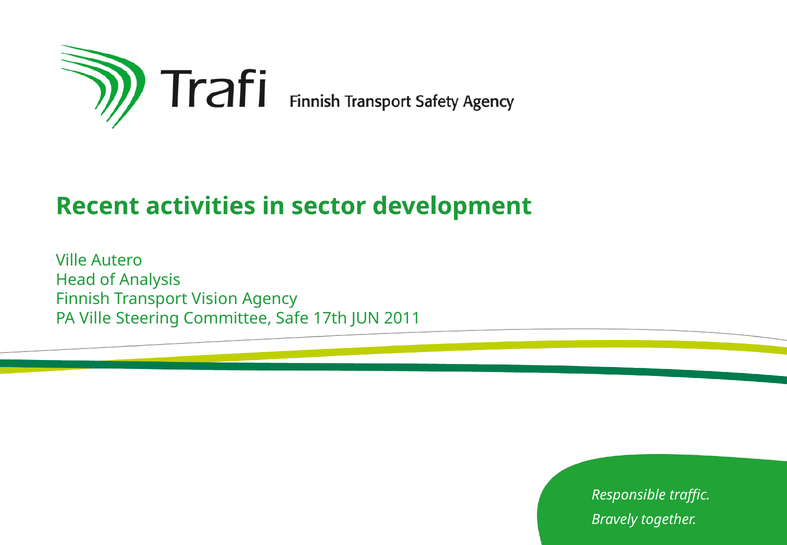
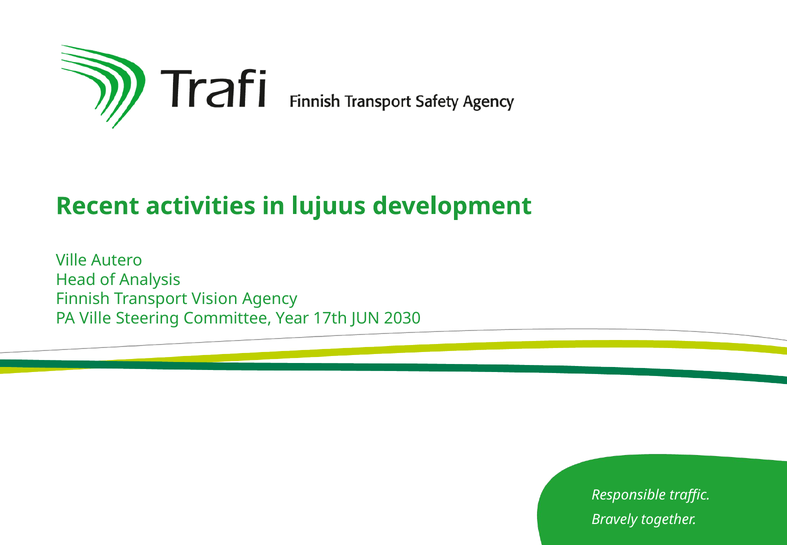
sector: sector -> lujuus (329, 206)
Safe: Safe -> Year (292, 319)
2011: 2011 -> 2030 (402, 319)
